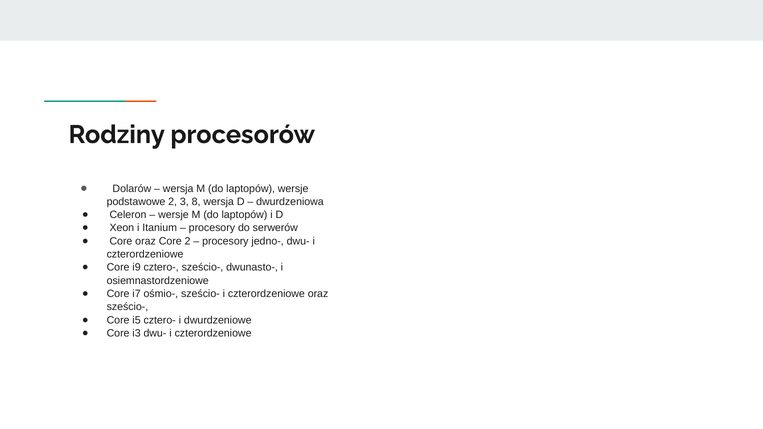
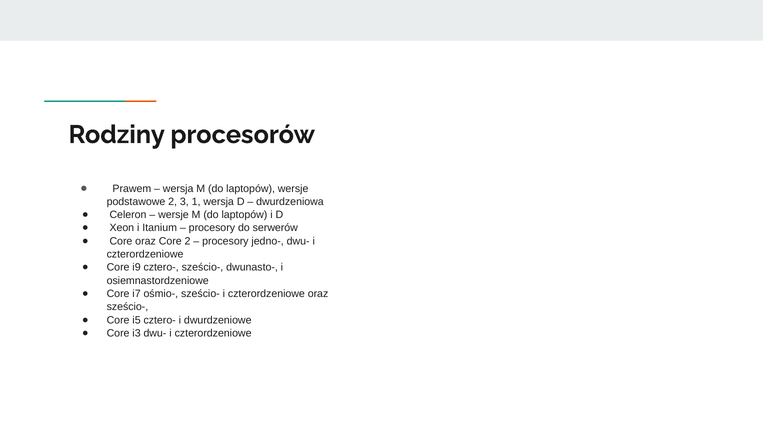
Dolarów: Dolarów -> Prawem (132, 189)
8: 8 -> 1 (196, 202)
